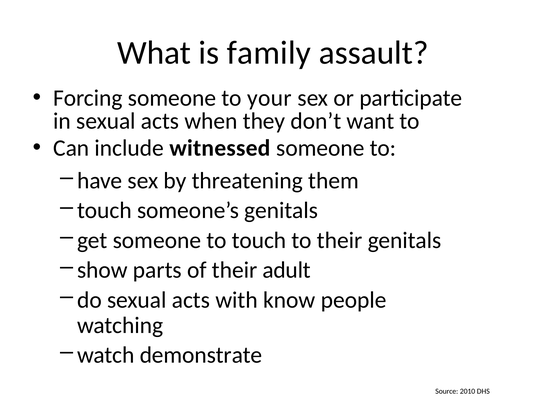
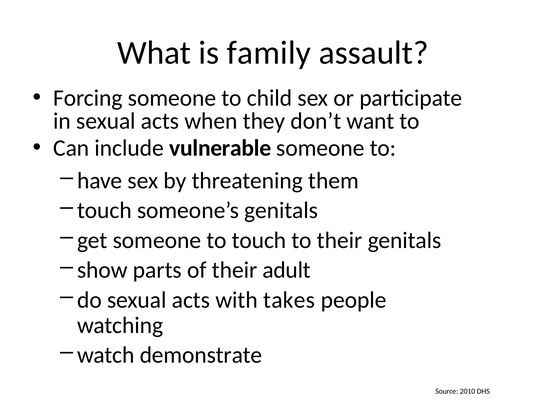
your: your -> child (270, 98)
witnessed: witnessed -> vulnerable (220, 148)
know: know -> takes (289, 300)
